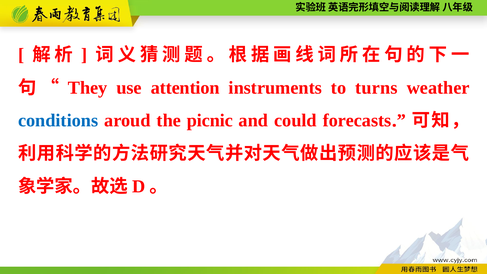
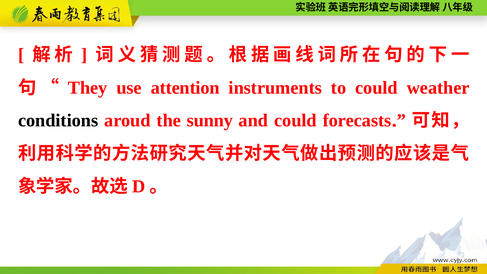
to turns: turns -> could (376, 88)
conditions colour: blue -> black (58, 121)
picnic: picnic -> sunny (210, 121)
